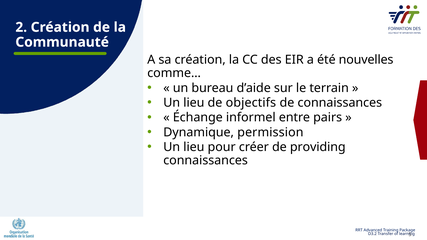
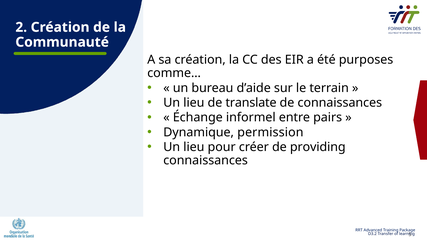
nouvelles: nouvelles -> purposes (366, 60)
objectifs: objectifs -> translate (251, 103)
